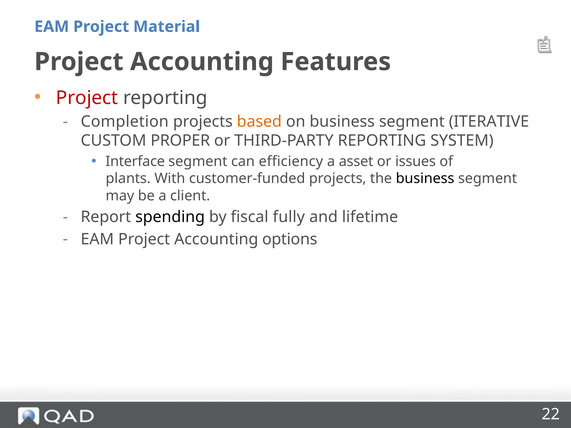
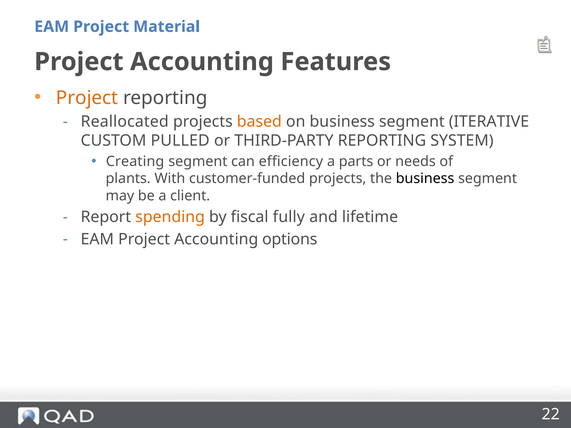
Project colour: red -> orange (87, 98)
Completion: Completion -> Reallocated (125, 122)
PROPER: PROPER -> PULLED (180, 141)
Interface: Interface -> Creating (135, 162)
asset: asset -> parts (356, 162)
issues: issues -> needs (415, 162)
spending colour: black -> orange (170, 217)
